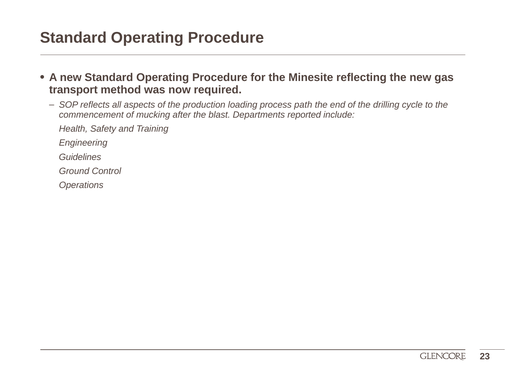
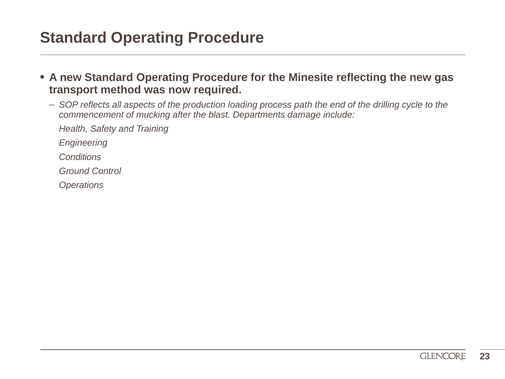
reported: reported -> damage (304, 115)
Guidelines: Guidelines -> Conditions (80, 157)
